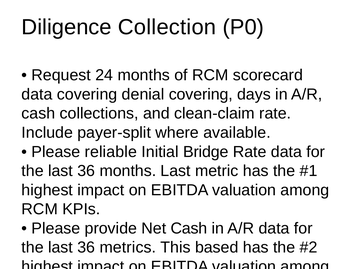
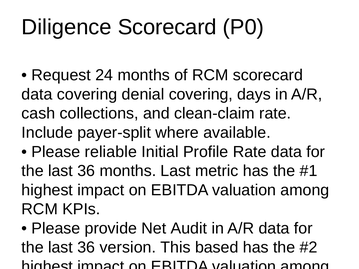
Diligence Collection: Collection -> Scorecard (167, 27)
Bridge: Bridge -> Profile (206, 152)
Net Cash: Cash -> Audit (189, 228)
metrics: metrics -> version (128, 248)
